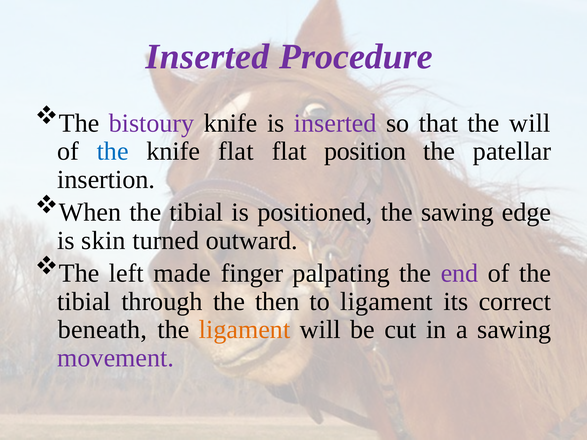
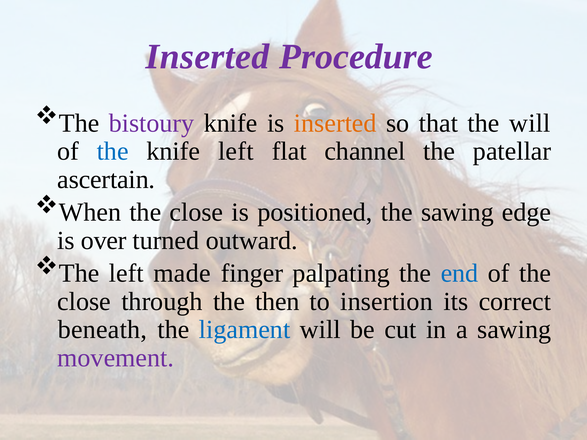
inserted colour: purple -> orange (335, 123)
knife flat: flat -> left (236, 151)
position: position -> channel (365, 151)
insertion: insertion -> ascertain (106, 180)
When the tibial: tibial -> close (196, 212)
skin: skin -> over (104, 241)
end colour: purple -> blue (460, 273)
tibial: tibial -> close (84, 302)
to ligament: ligament -> insertion (387, 302)
ligament colour: orange -> blue (245, 330)
